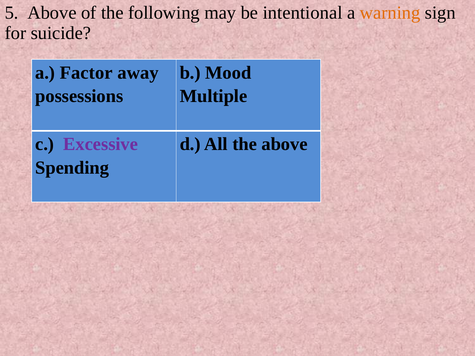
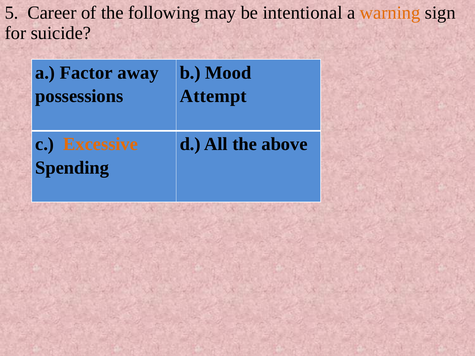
5 Above: Above -> Career (52, 13)
Multiple: Multiple -> Attempt (213, 96)
Excessive colour: purple -> orange (101, 144)
